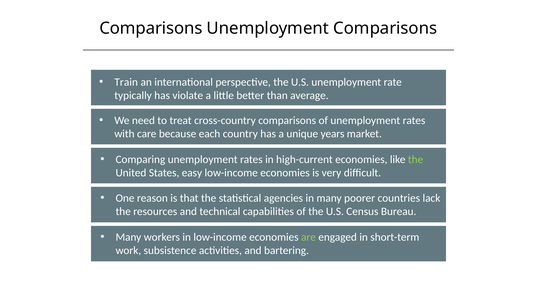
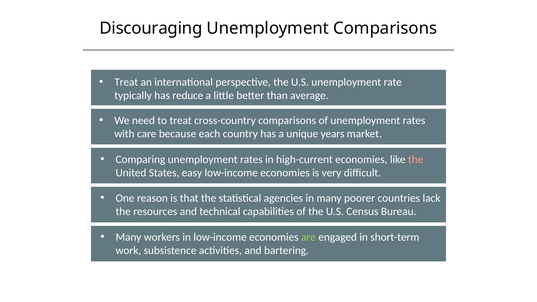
Comparisons: Comparisons -> Discouraging (151, 28)
Train: Train -> Treat (126, 82)
violate: violate -> reduce (188, 95)
the colour: light green -> pink (416, 160)
